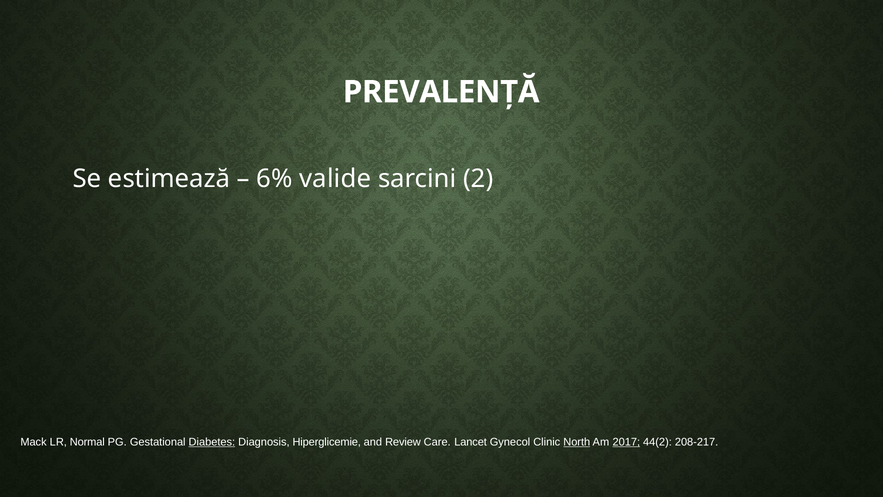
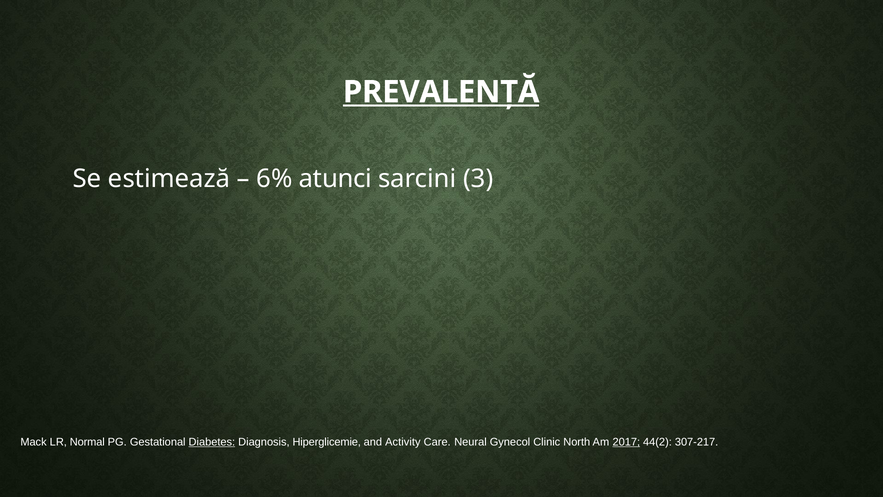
PREVALENȚĂ underline: none -> present (441, 92)
valide: valide -> atunci (335, 178)
2: 2 -> 3 (478, 178)
Review: Review -> Activity (403, 442)
Lancet: Lancet -> Neural (471, 442)
North underline: present -> none (577, 442)
208-217: 208-217 -> 307-217 (697, 442)
